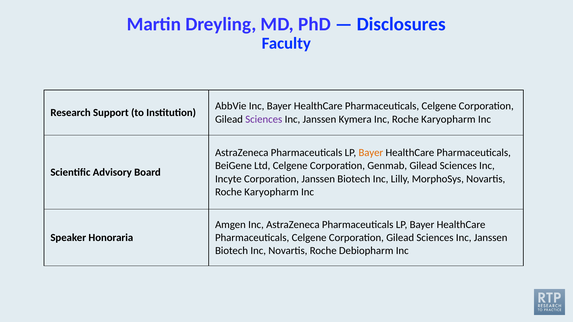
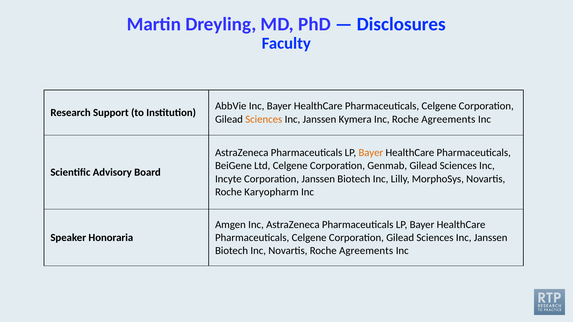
Sciences colour: purple -> orange (264, 119)
Inc Roche Karyopharm: Karyopharm -> Agreements (448, 119)
Novartis Roche Debiopharm: Debiopharm -> Agreements (366, 251)
